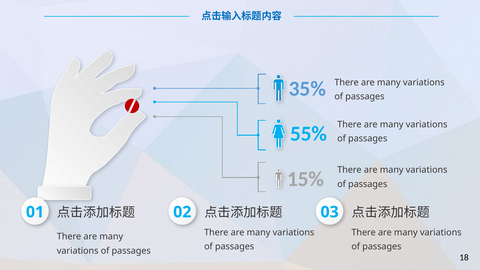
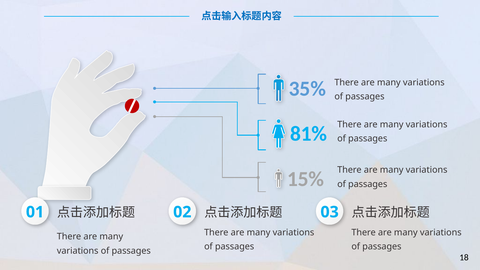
55%: 55% -> 81% (309, 134)
